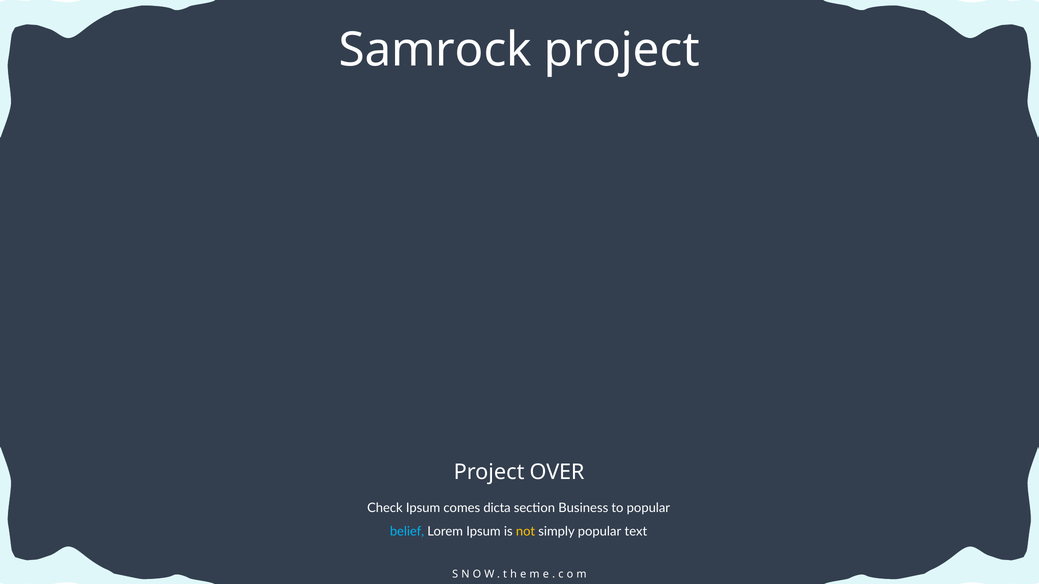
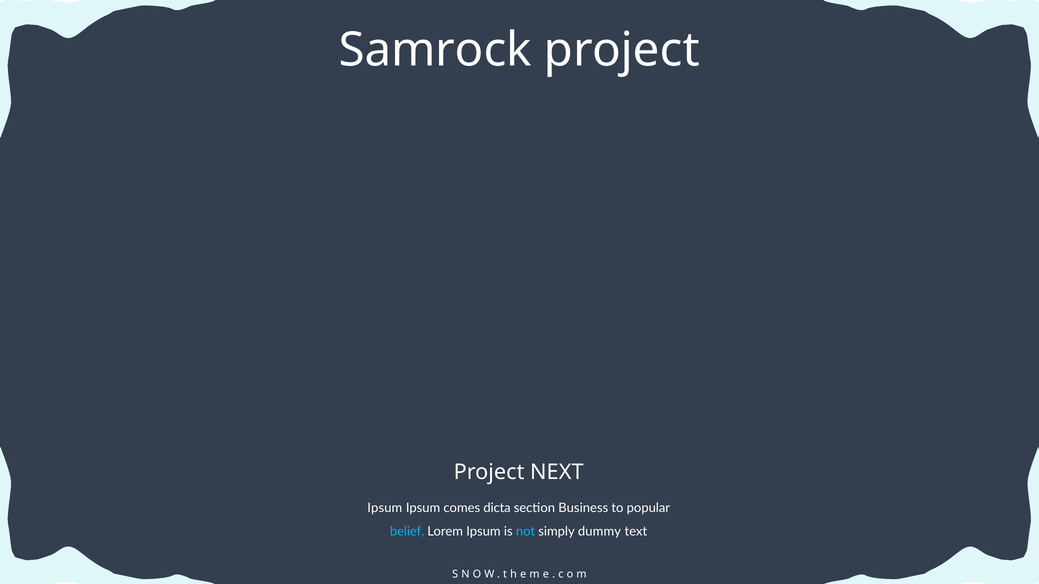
OVER: OVER -> NEXT (557, 472)
Check: Check -> Ipsum (385, 508)
not colour: yellow -> light blue (526, 532)
simply popular: popular -> dummy (599, 532)
